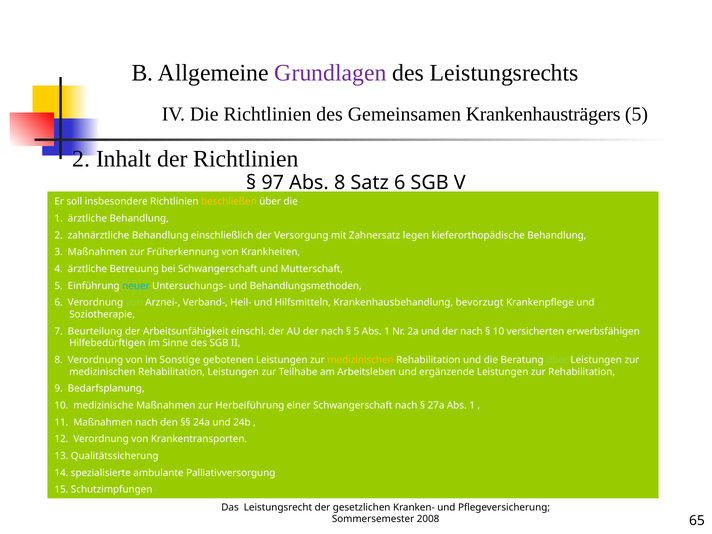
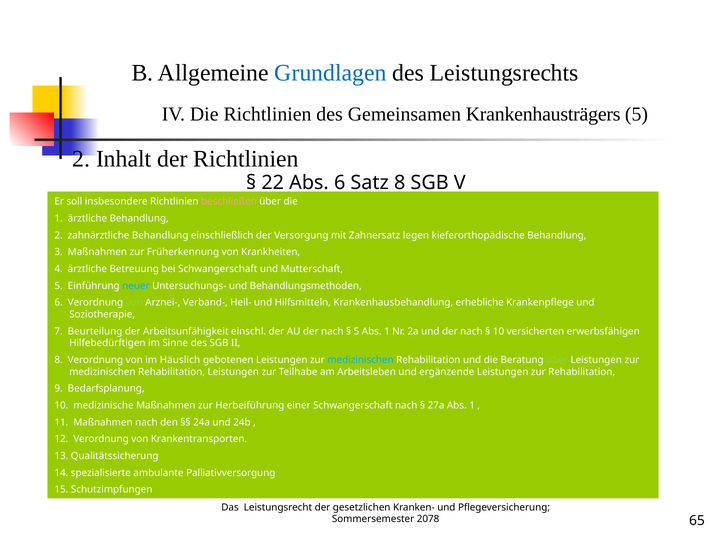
Grundlagen colour: purple -> blue (330, 73)
97: 97 -> 22 (273, 183)
Abs 8: 8 -> 6 (340, 183)
Satz 6: 6 -> 8 (400, 183)
beschließen colour: yellow -> pink (229, 202)
bevorzugt: bevorzugt -> erhebliche (480, 303)
Sonstige: Sonstige -> Häuslich (180, 360)
medizinischen colour: yellow -> light blue (361, 360)
2008: 2008 -> 2078 (428, 519)
